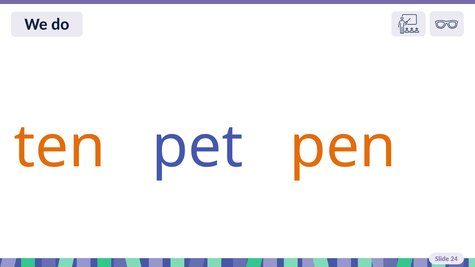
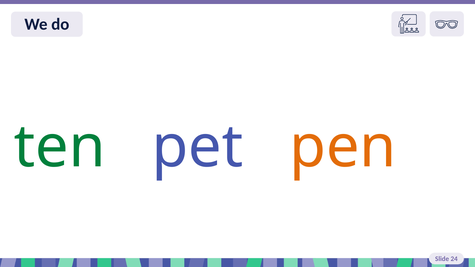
ten colour: orange -> green (60, 147)
